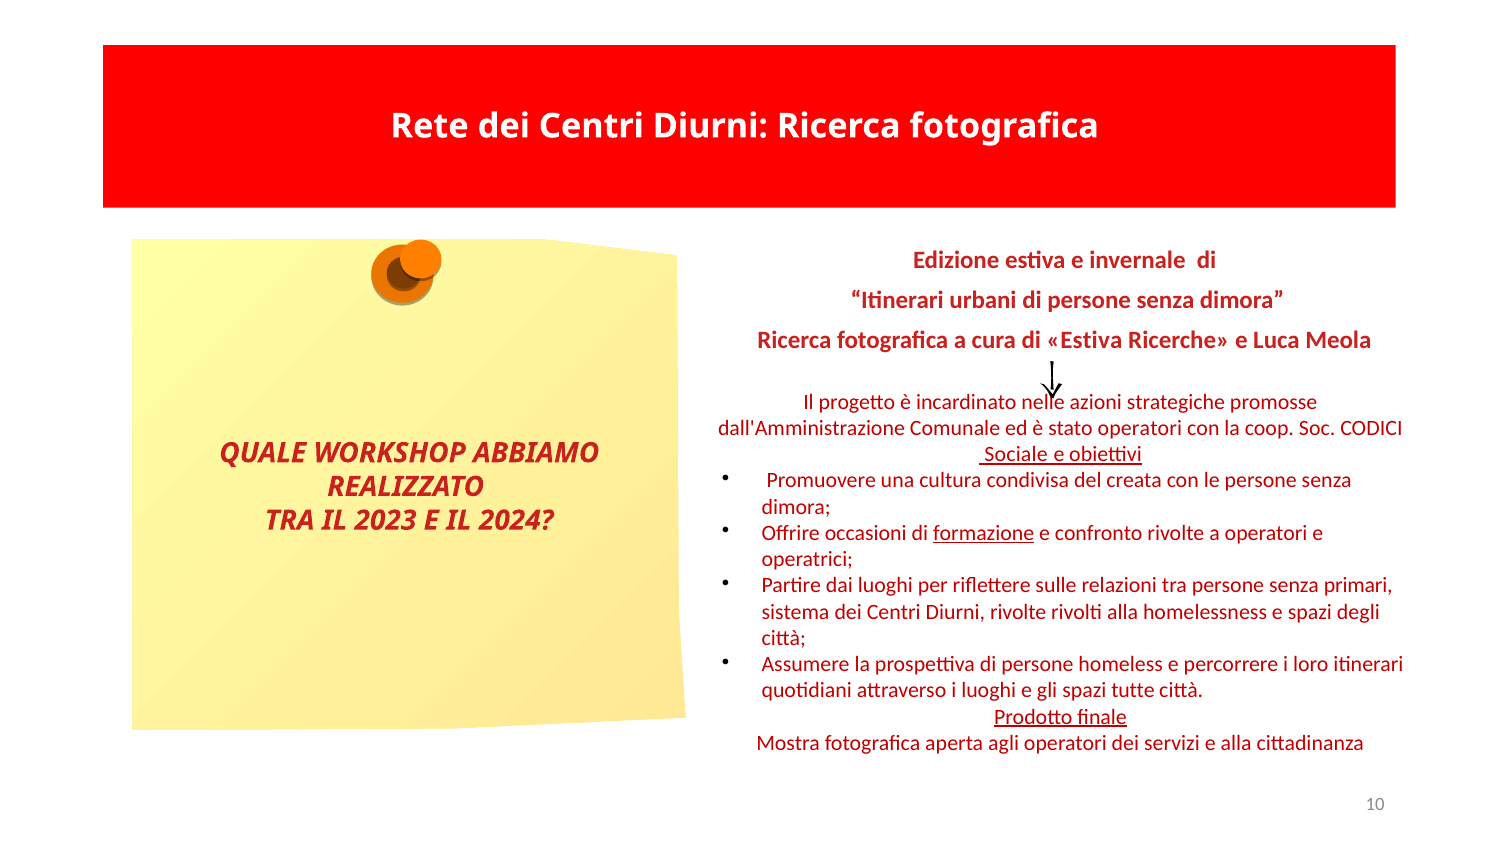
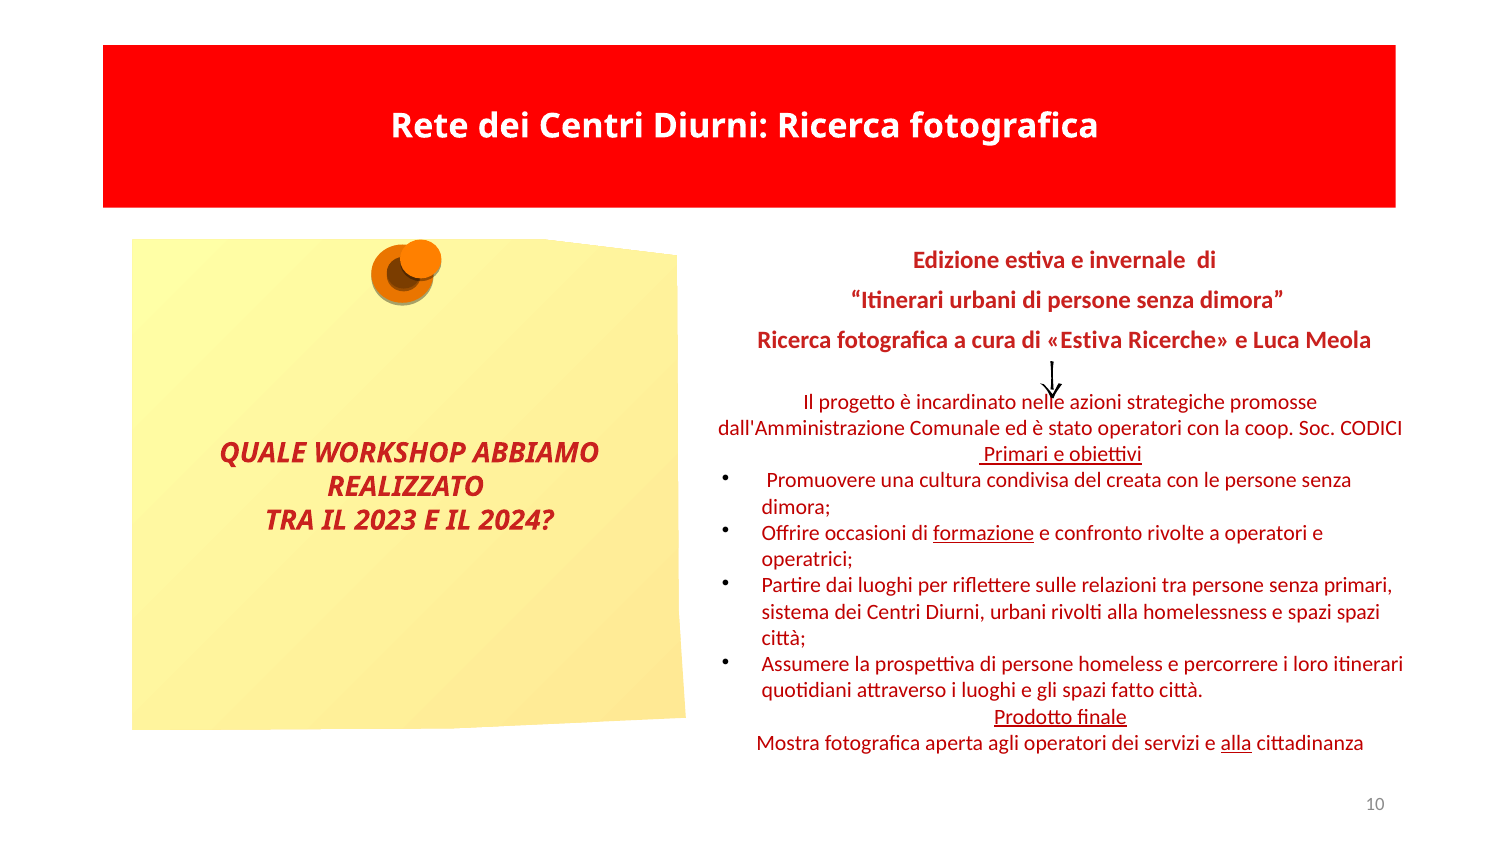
Sociale: Sociale -> Primari (1016, 455)
Diurni rivolte: rivolte -> urbani (1018, 612)
spazi degli: degli -> spazi (1359, 612)
tutte: tutte -> fatto (1133, 691)
alla underline: none -> present (1236, 743)
